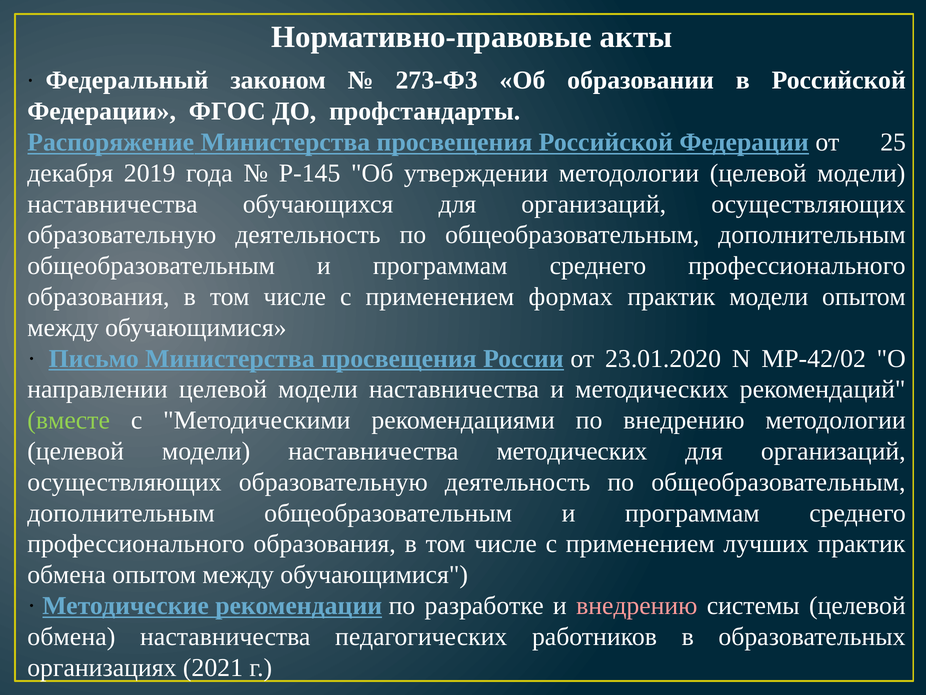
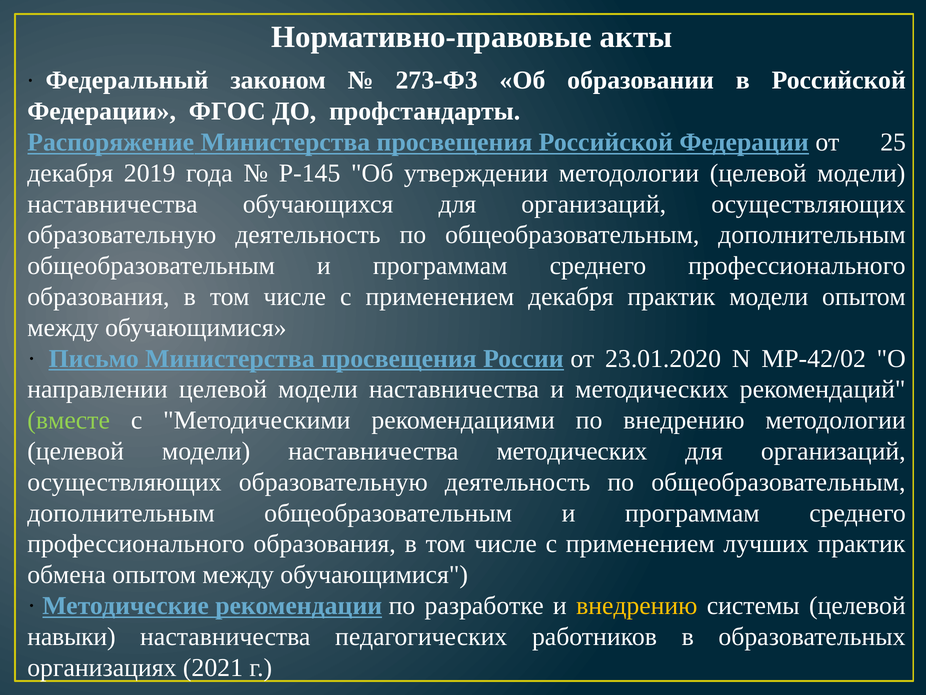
применением формах: формах -> декабря (571, 297)
внедрению colour: pink -> yellow (637, 605)
обмена: обмена -> навыки (71, 636)
